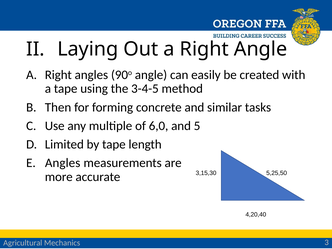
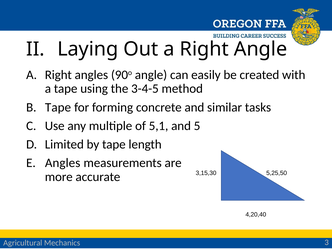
Then: Then -> Tape (58, 107)
6,0: 6,0 -> 5,1 (159, 126)
